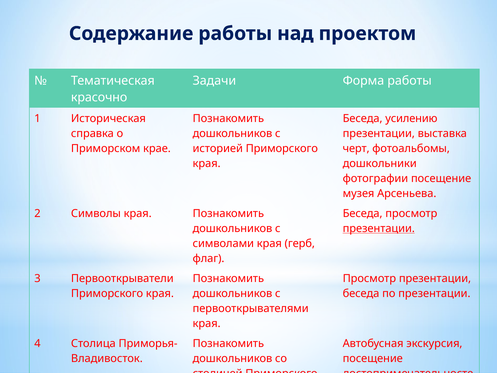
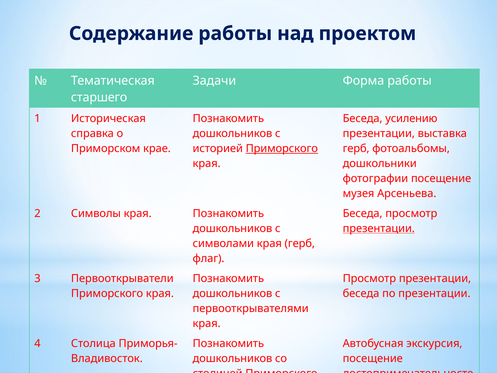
красочно: красочно -> старшего (99, 97)
Приморского underline: none -> present (282, 148)
черт: черт -> герб (356, 148)
